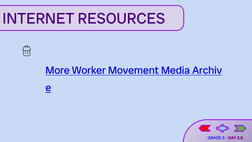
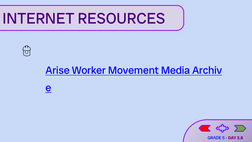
More: More -> Arise (58, 70)
